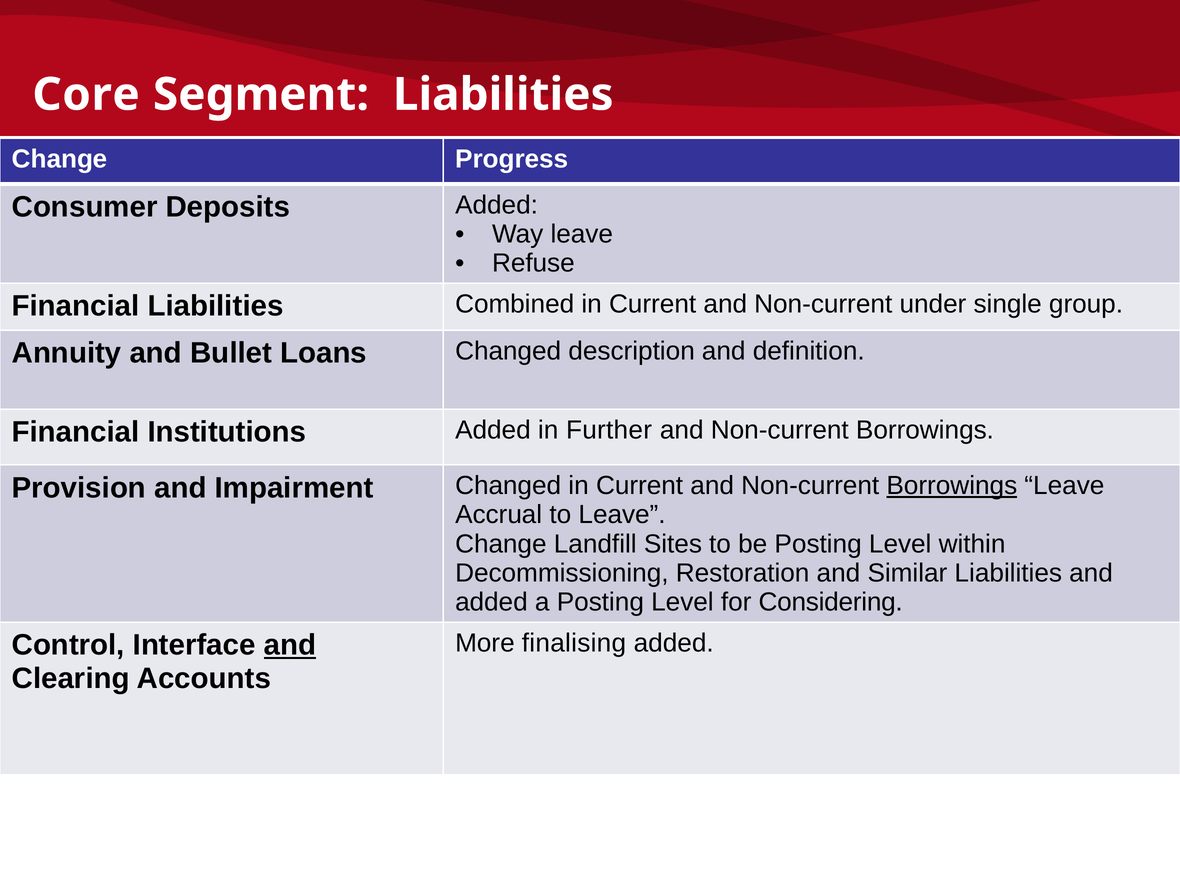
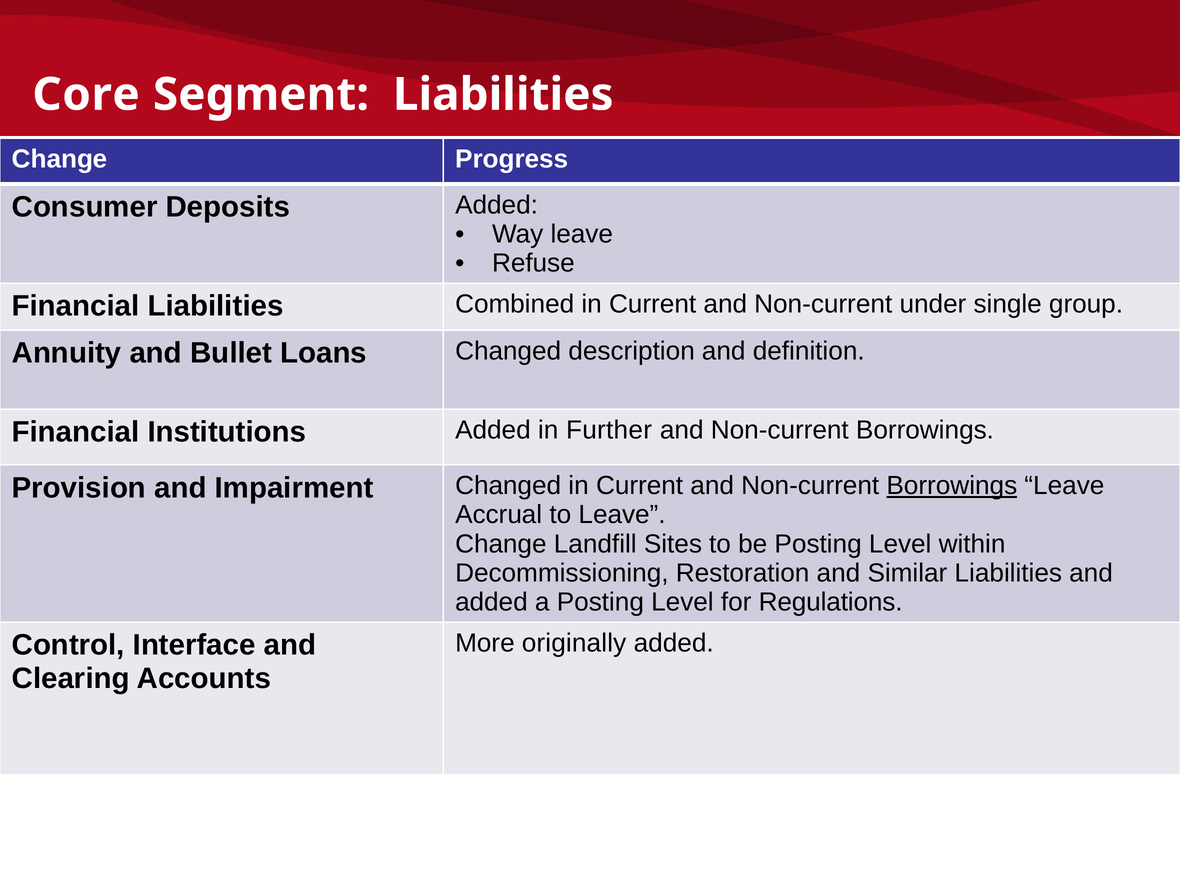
Considering: Considering -> Regulations (831, 602)
finalising: finalising -> originally (574, 643)
and underline: present -> none (290, 645)
